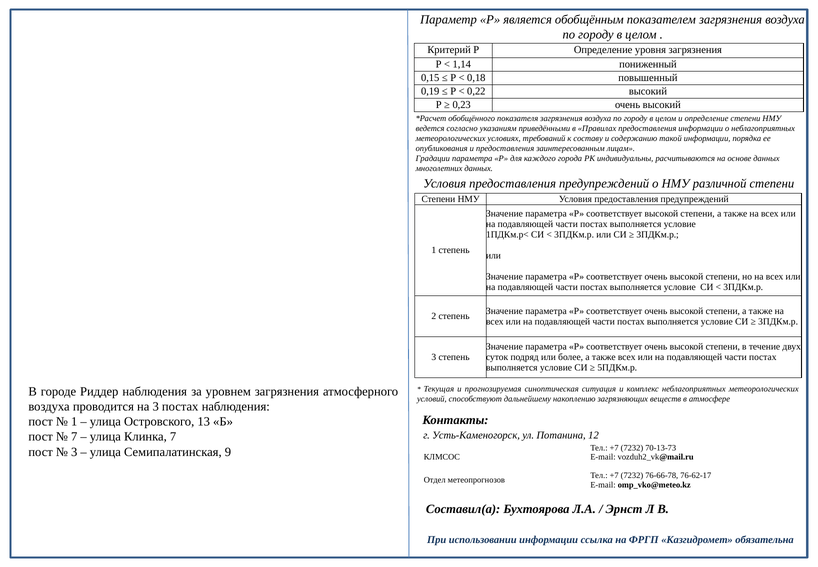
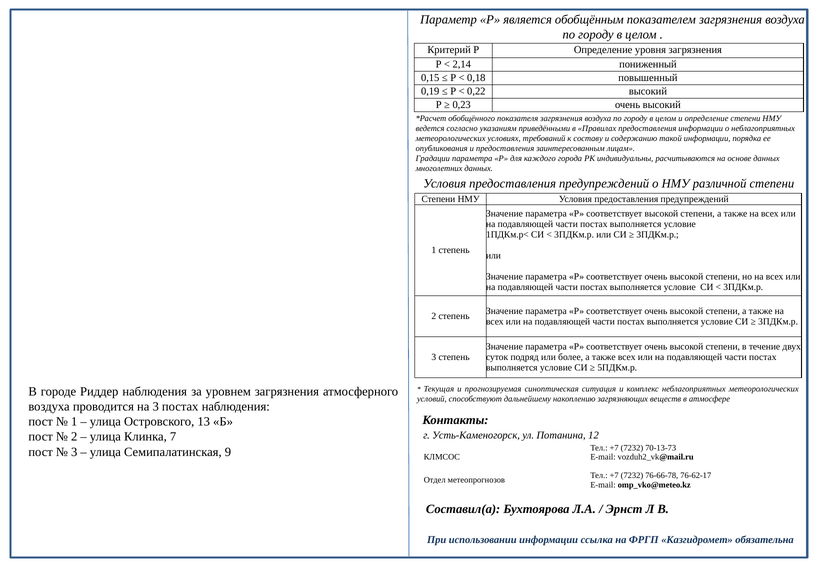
1,14: 1,14 -> 2,14 (462, 64)
7: 7 -> 2 (74, 436)
